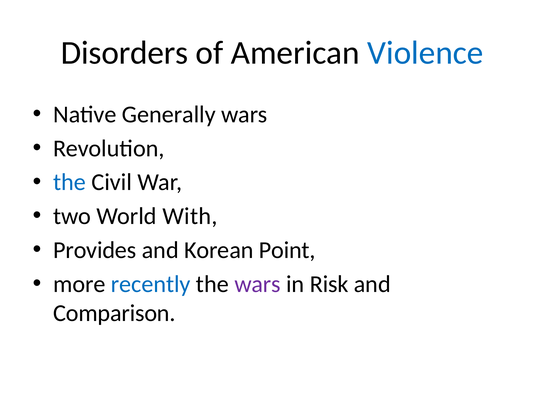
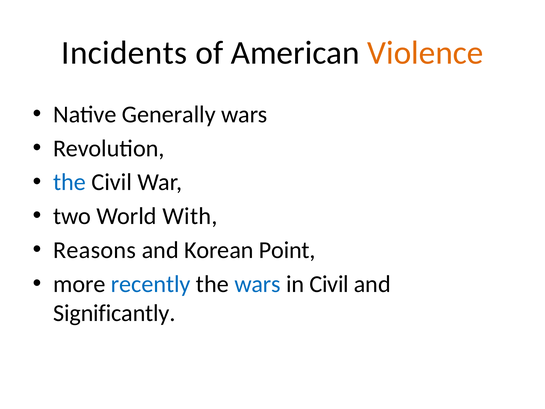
Disorders: Disorders -> Incidents (124, 53)
Violence colour: blue -> orange (425, 53)
Provides: Provides -> Reasons (95, 250)
wars colour: purple -> blue (258, 284)
in Risk: Risk -> Civil (329, 284)
Comparison: Comparison -> Significantly (114, 313)
